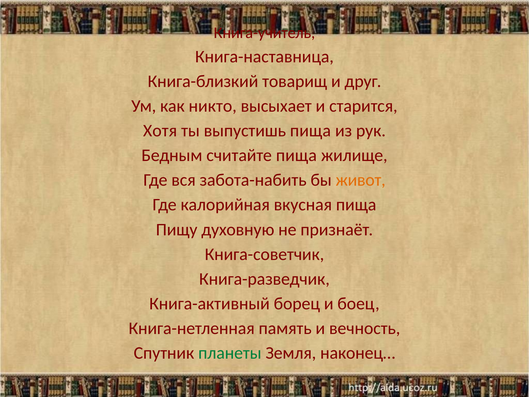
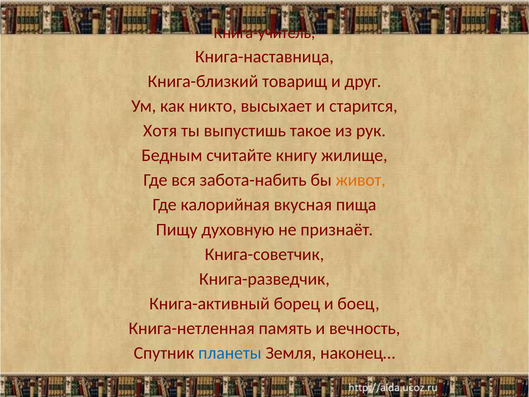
выпустишь пища: пища -> такое (311, 131)
считайте пища: пища -> книгу (296, 155)
планеты colour: green -> blue (230, 353)
